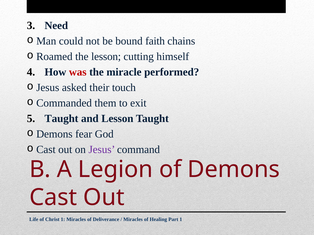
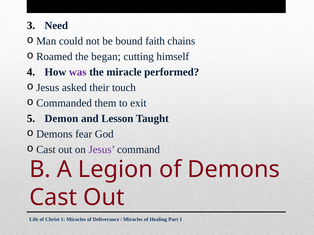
the lesson: lesson -> began (106, 57)
was colour: red -> purple (78, 72)
Taught: Taught -> Demon (61, 119)
